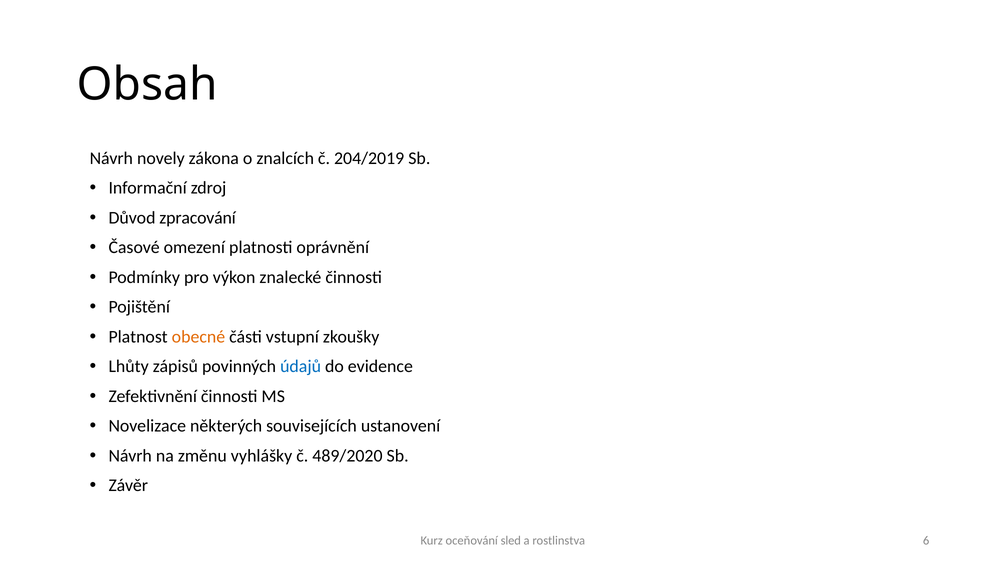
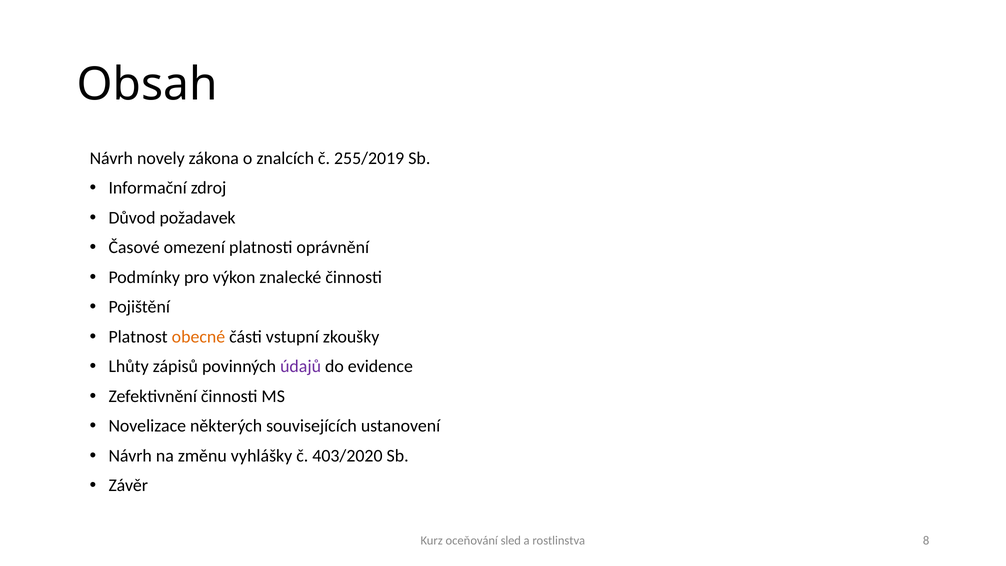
204/2019: 204/2019 -> 255/2019 (369, 158)
zpracování: zpracování -> požadavek (198, 218)
údajů colour: blue -> purple (301, 366)
489/2020: 489/2020 -> 403/2020 (347, 456)
6: 6 -> 8 (926, 540)
